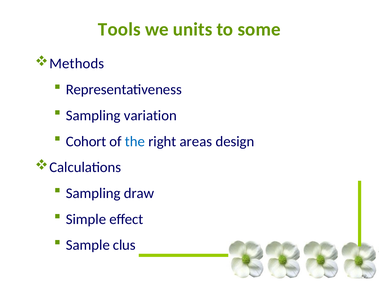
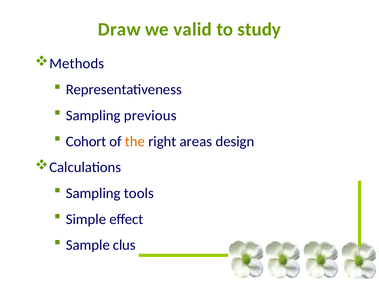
Tools: Tools -> Draw (119, 29)
units: units -> valid (193, 29)
some: some -> study (259, 29)
variation: variation -> previous (150, 116)
the colour: blue -> orange (135, 142)
draw: draw -> tools (139, 193)
